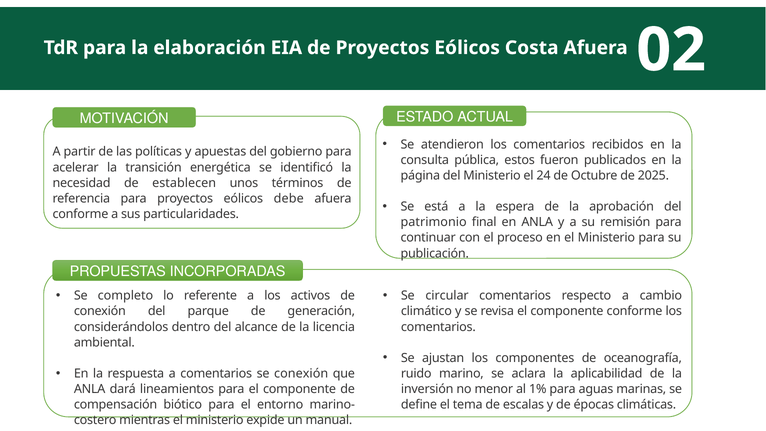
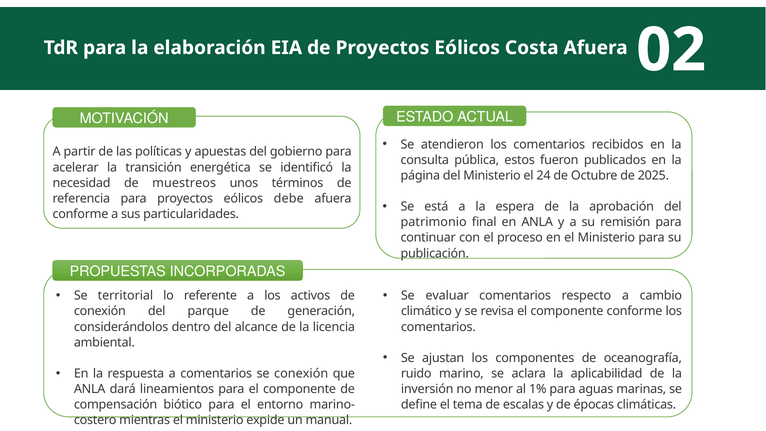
establecen: establecen -> muestreos (184, 183)
completo: completo -> territorial (125, 296)
circular: circular -> evaluar (447, 296)
